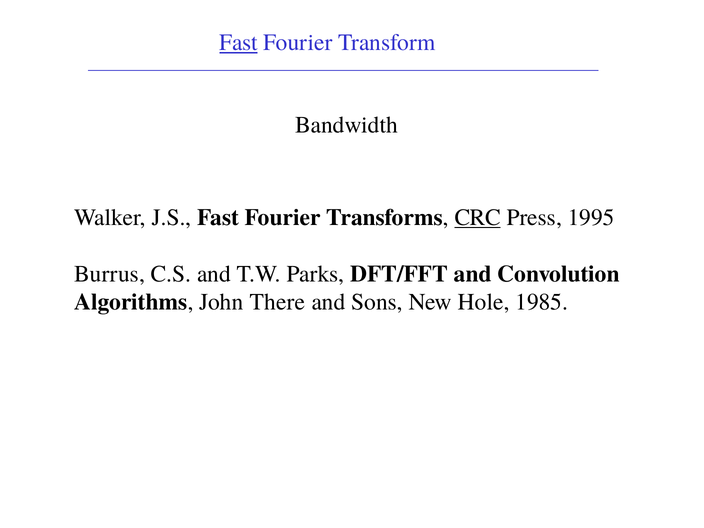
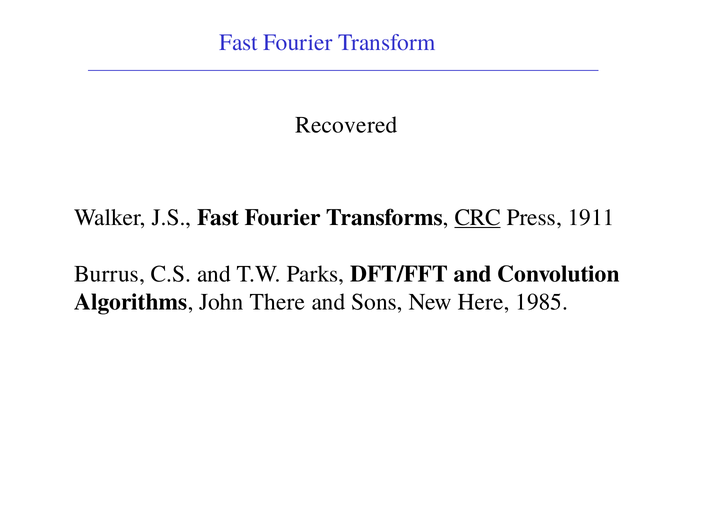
Fast underline: present -> none (239, 43)
Bandwidth: Bandwidth -> Recovered (346, 125)
1995: 1995 -> 1911 (591, 217)
Hole: Hole -> Here (484, 302)
